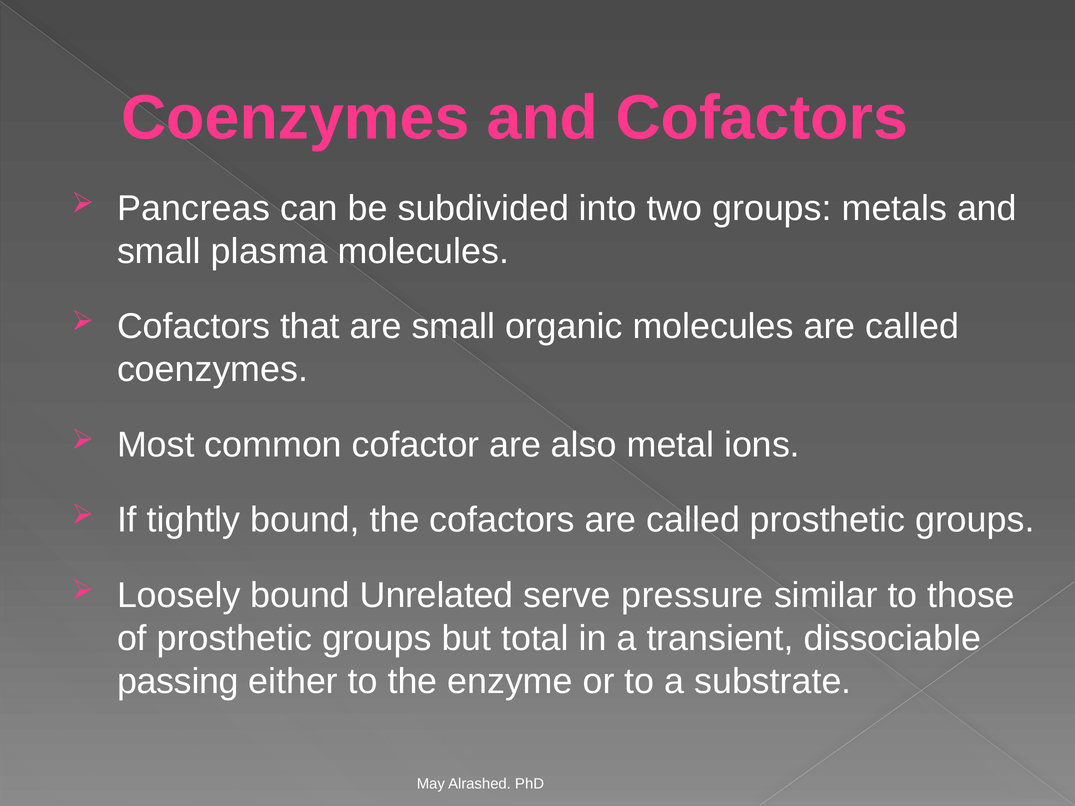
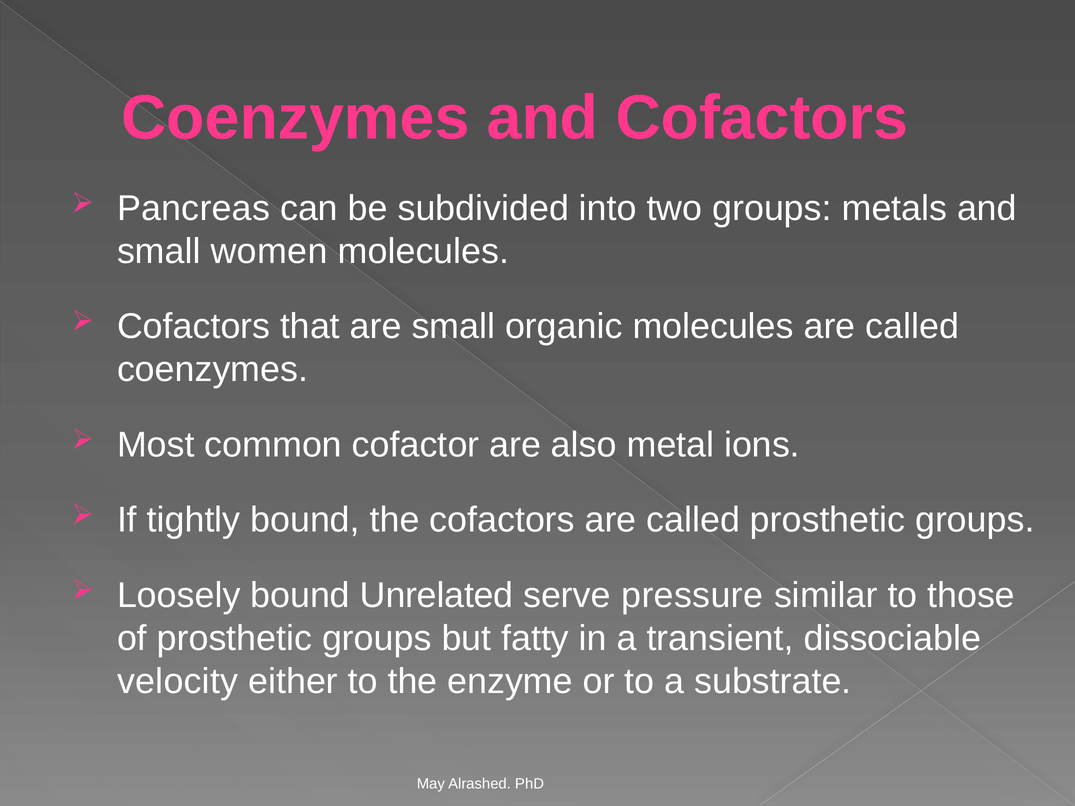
plasma: plasma -> women (269, 251)
total: total -> fatty (535, 638)
passing: passing -> velocity (178, 681)
